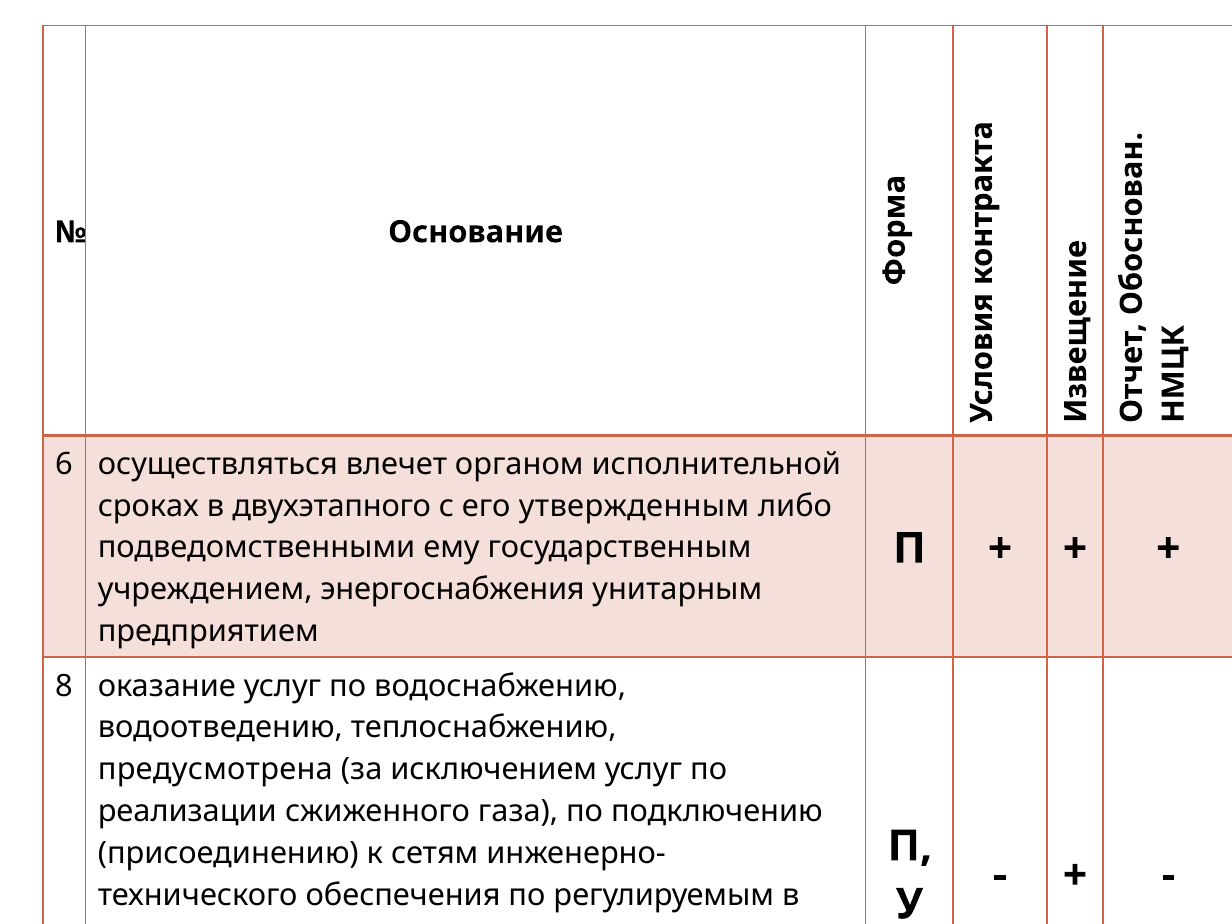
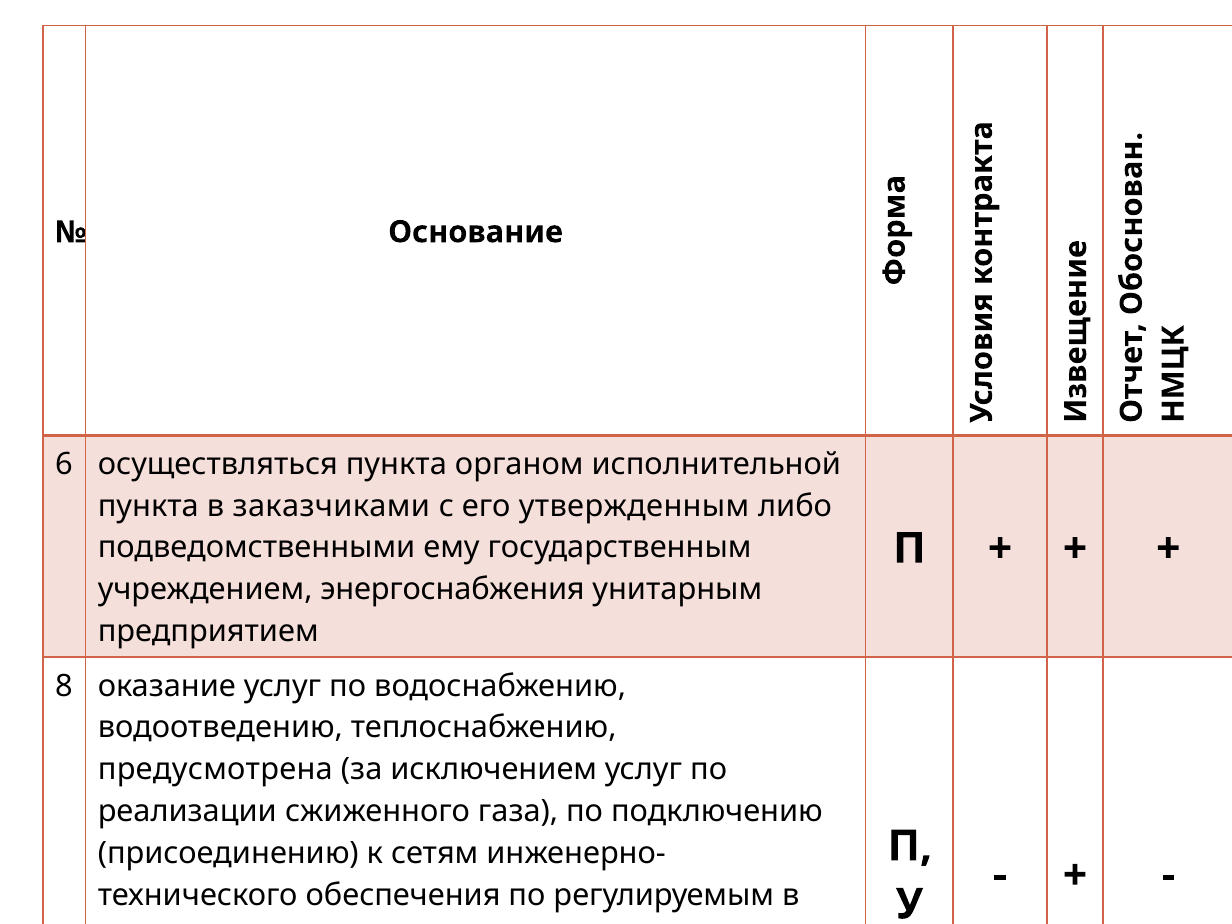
осуществляться влечет: влечет -> пункта (396, 464)
сроках: сроках -> пункта (148, 506)
двухэтапного: двухэтапного -> заказчиками (331, 506)
